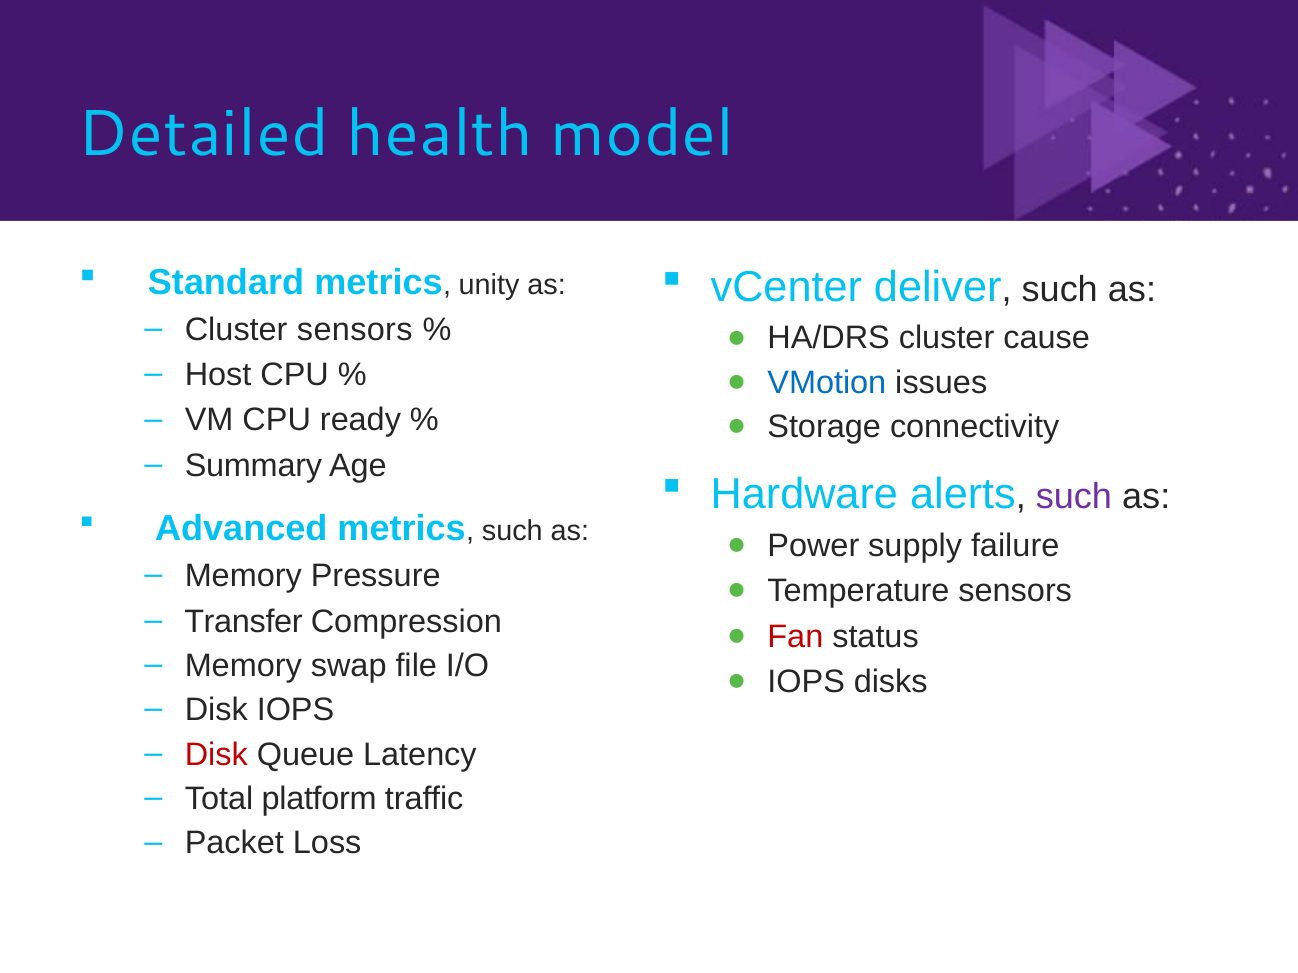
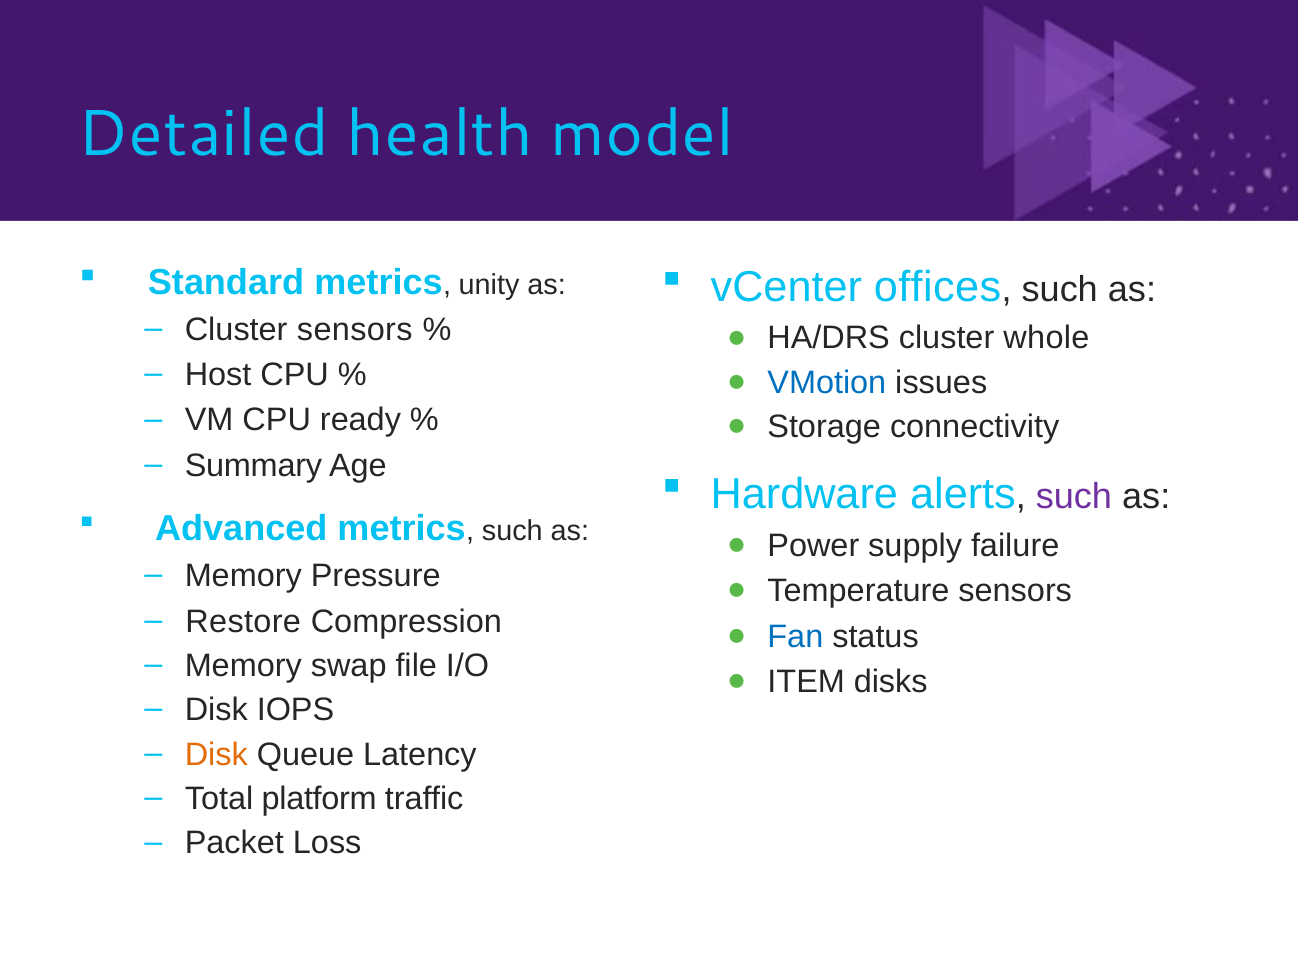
deliver: deliver -> offices (938, 287)
cause: cause -> whole (1046, 338)
Transfer: Transfer -> Restore (243, 622)
Fan colour: red -> blue (795, 637)
IOPS: IOPS -> ITEM (806, 682)
Disk colour: red -> orange (216, 755)
